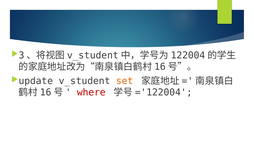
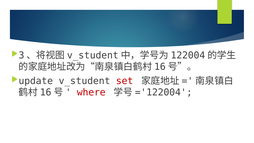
set colour: orange -> red (125, 81)
